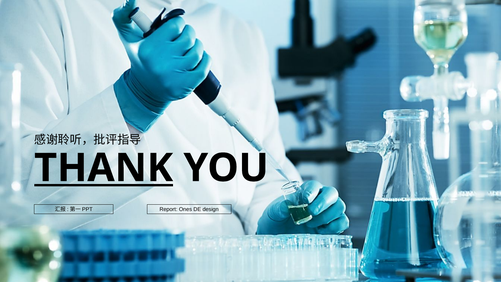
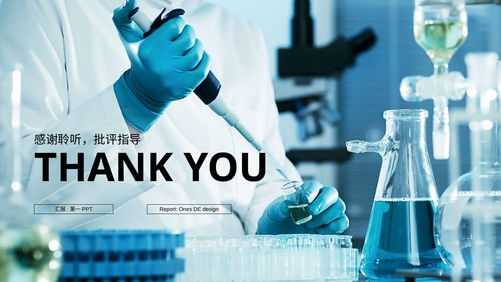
THANK underline: present -> none (104, 168)
